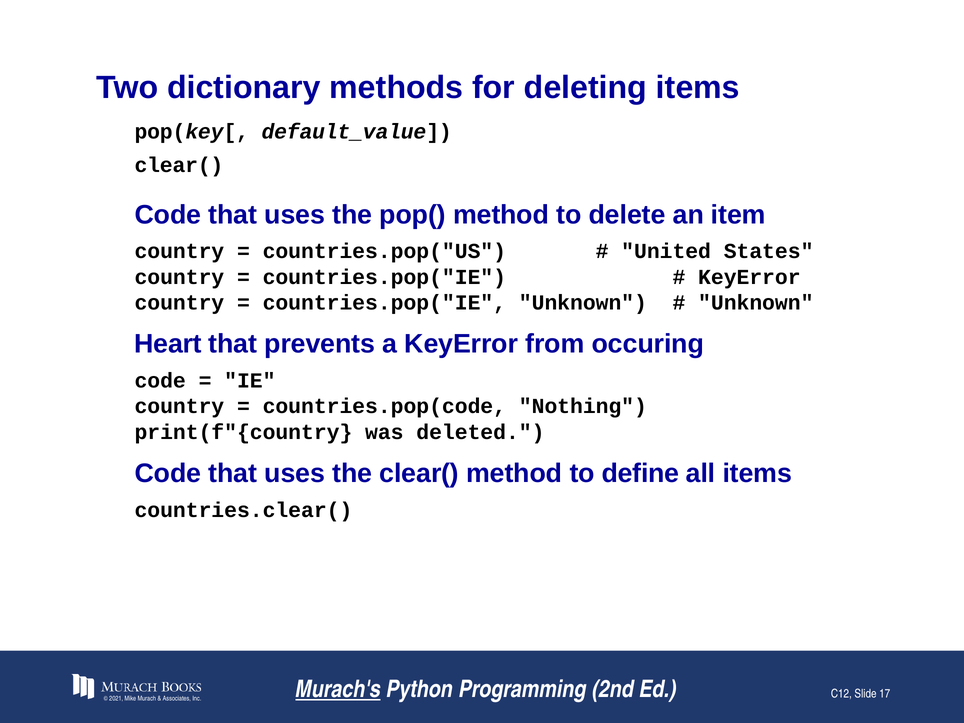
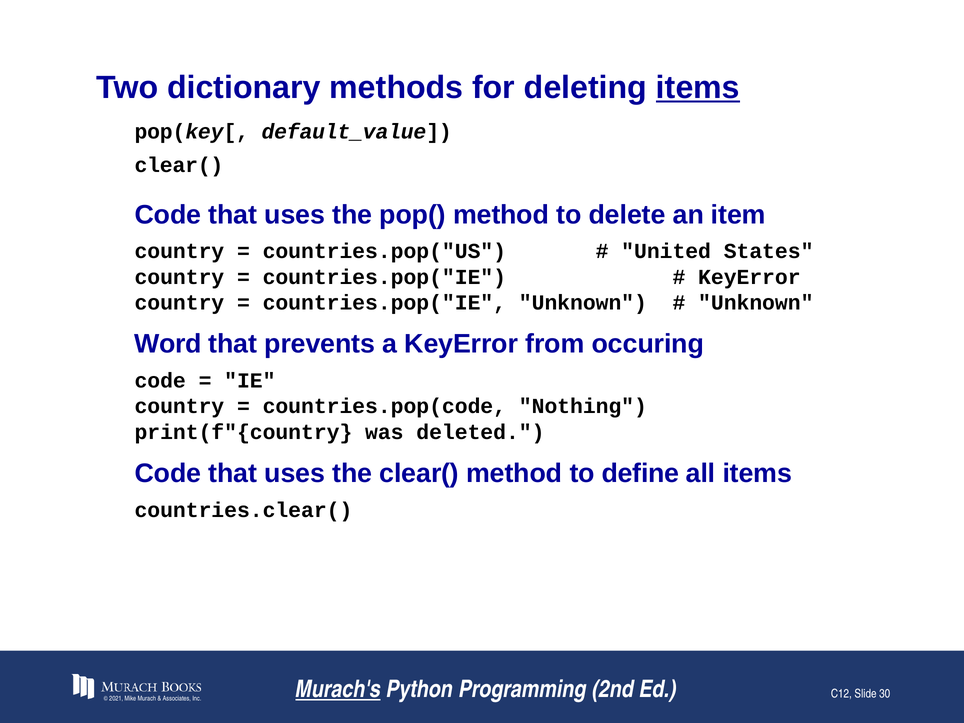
items underline: none -> present (698, 88)
Heart: Heart -> Word (168, 344)
17: 17 -> 30 (885, 694)
